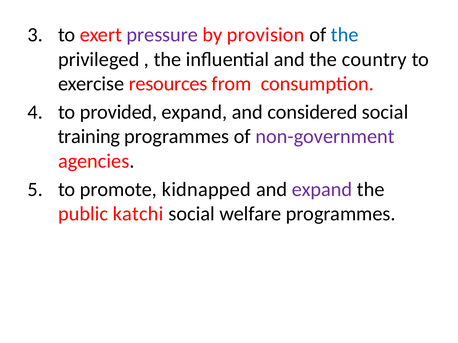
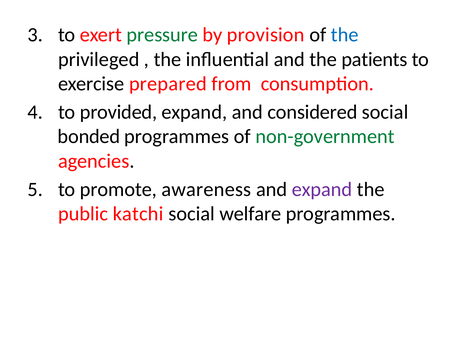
pressure colour: purple -> green (162, 35)
country: country -> patients (374, 59)
resources: resources -> prepared (168, 84)
training: training -> bonded (89, 137)
non-government colour: purple -> green (325, 137)
kidnapped: kidnapped -> awareness (206, 190)
